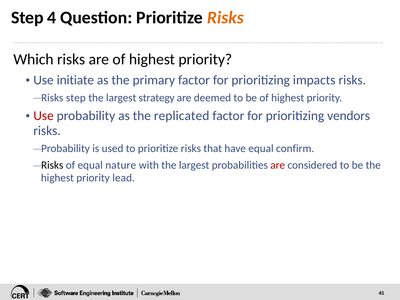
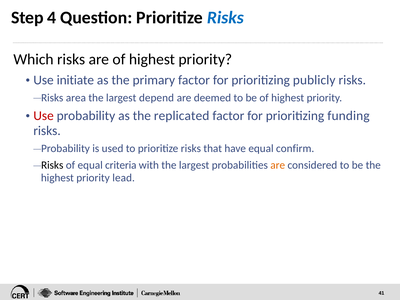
Risks colour: orange -> blue (225, 18)
impacts: impacts -> publicly (314, 80)
Risks step: step -> area (76, 98)
strategy: strategy -> depend (156, 98)
vendors: vendors -> funding (349, 116)
nature: nature -> criteria (121, 165)
are colour: red -> orange (278, 165)
